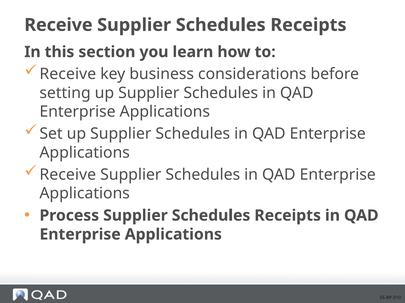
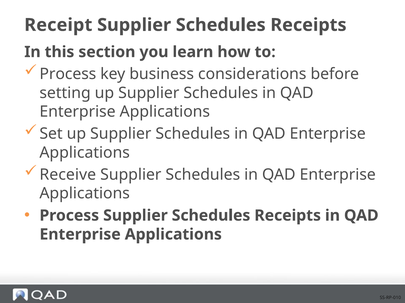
Receive: Receive -> Receipt (58, 25)
Receive: Receive -> Process (68, 74)
